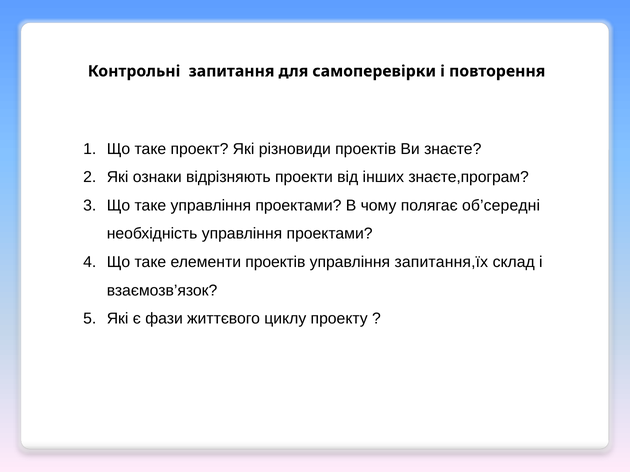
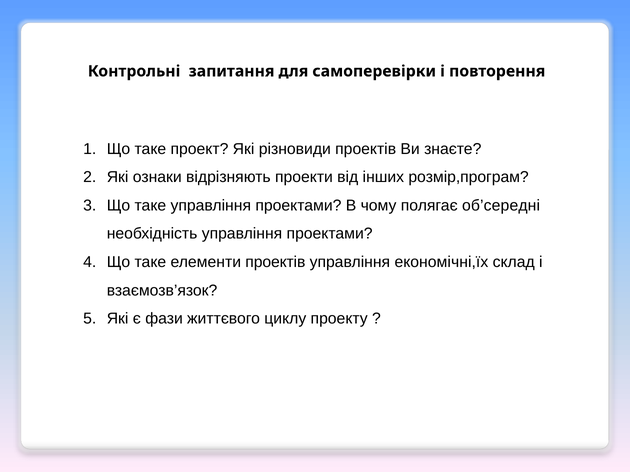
знаєте,програм: знаєте,програм -> розмір,програм (469, 177)
запитання,їх: запитання,їх -> економічні,їх (441, 262)
